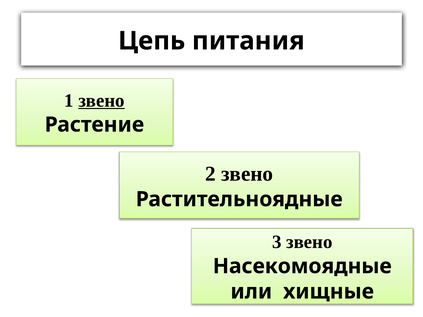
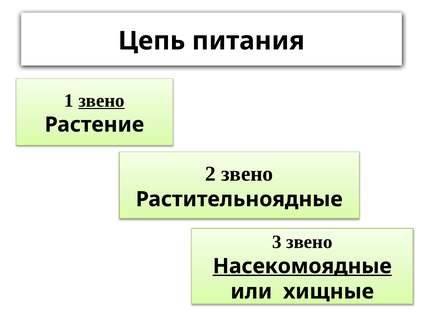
Насекомоядные underline: none -> present (302, 266)
